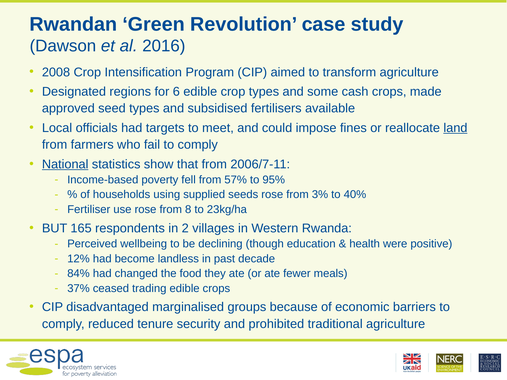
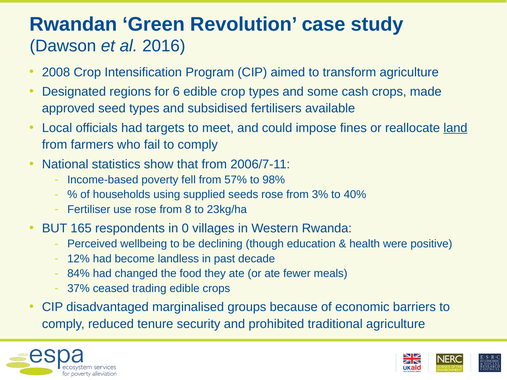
National underline: present -> none (65, 164)
95%: 95% -> 98% (274, 180)
2: 2 -> 0 (185, 228)
